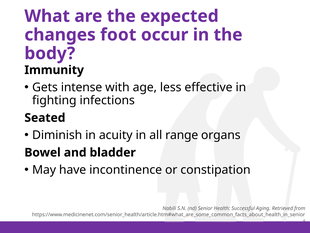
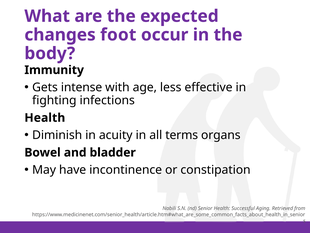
Seated: Seated -> Health (45, 118)
range: range -> terms (182, 135)
